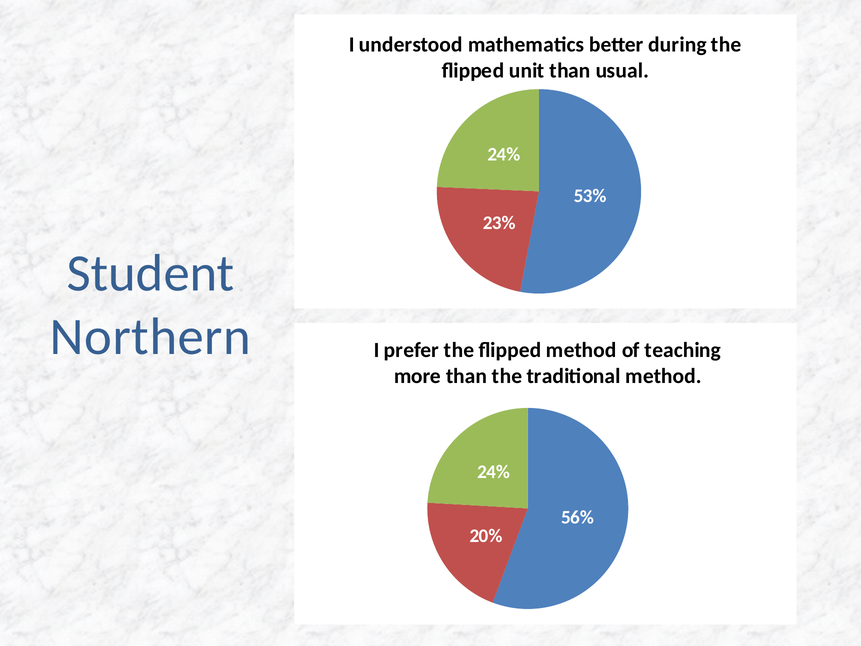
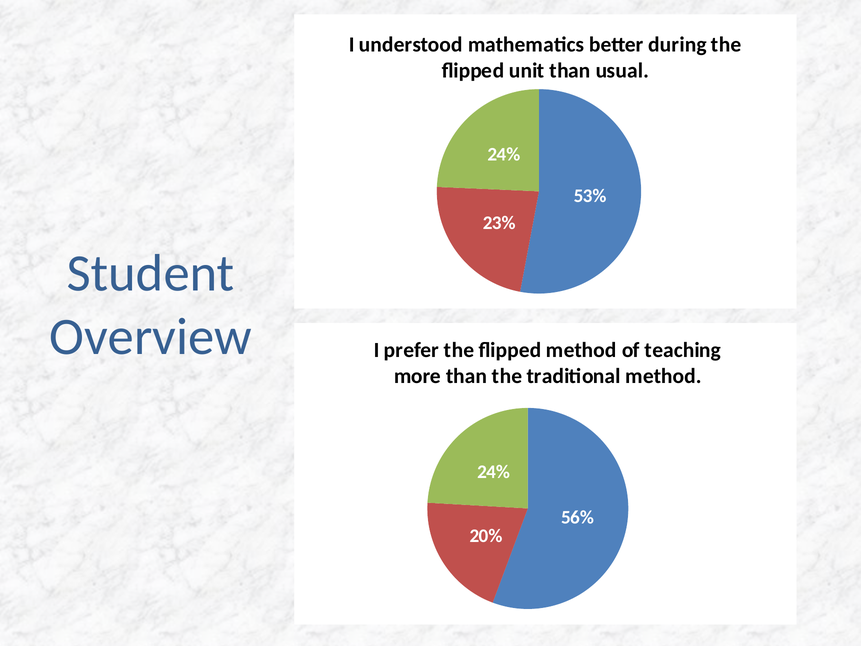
Northern: Northern -> Overview (151, 337)
